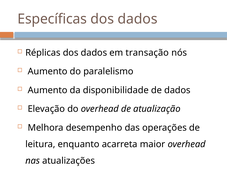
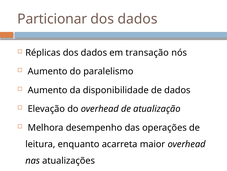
Específicas: Específicas -> Particionar (52, 19)
